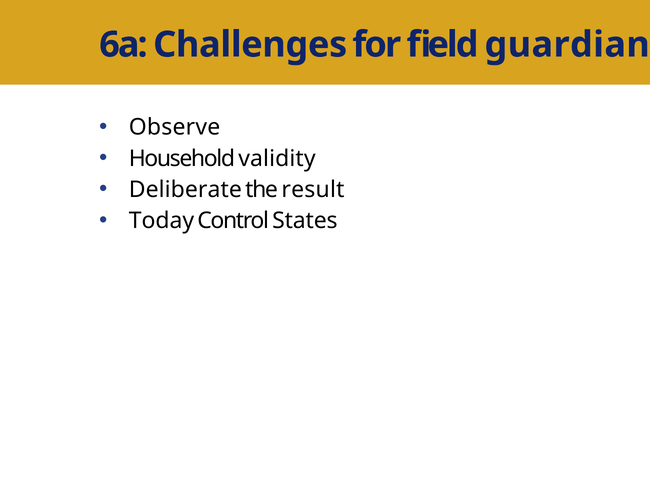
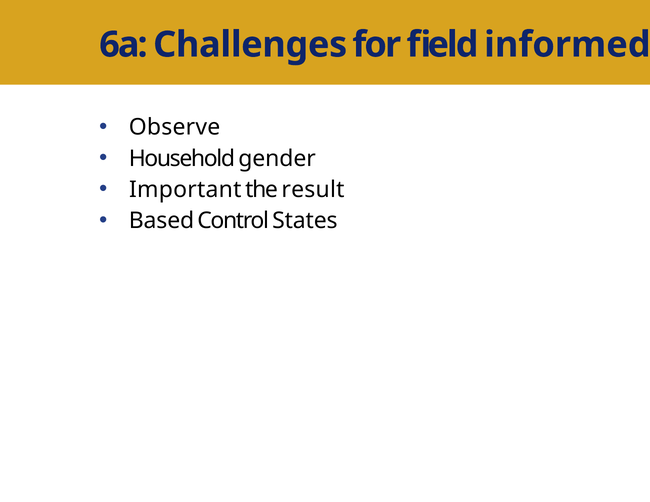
guardian: guardian -> informed (567, 45)
validity: validity -> gender (277, 159)
Deliberate: Deliberate -> Important (185, 190)
Today: Today -> Based (161, 221)
